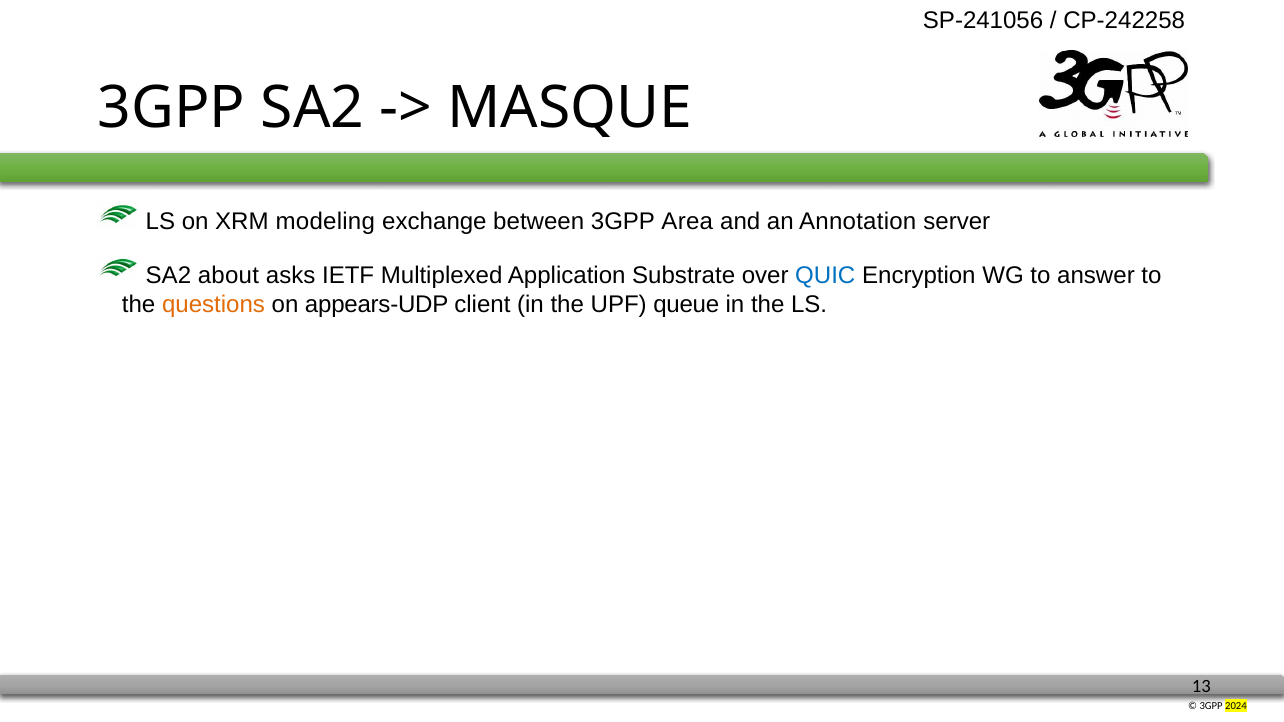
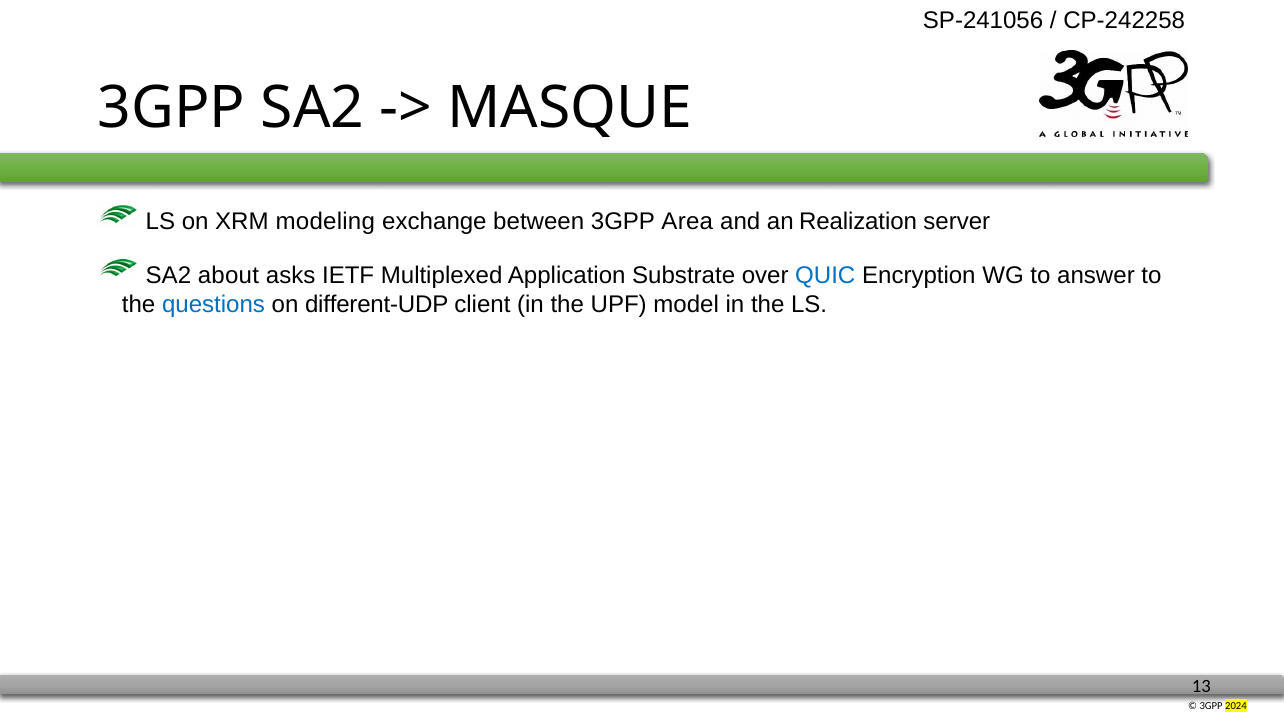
Annotation: Annotation -> Realization (858, 222)
questions colour: orange -> blue (214, 304)
appears-UDP: appears-UDP -> different-UDP (377, 304)
queue: queue -> model (686, 304)
